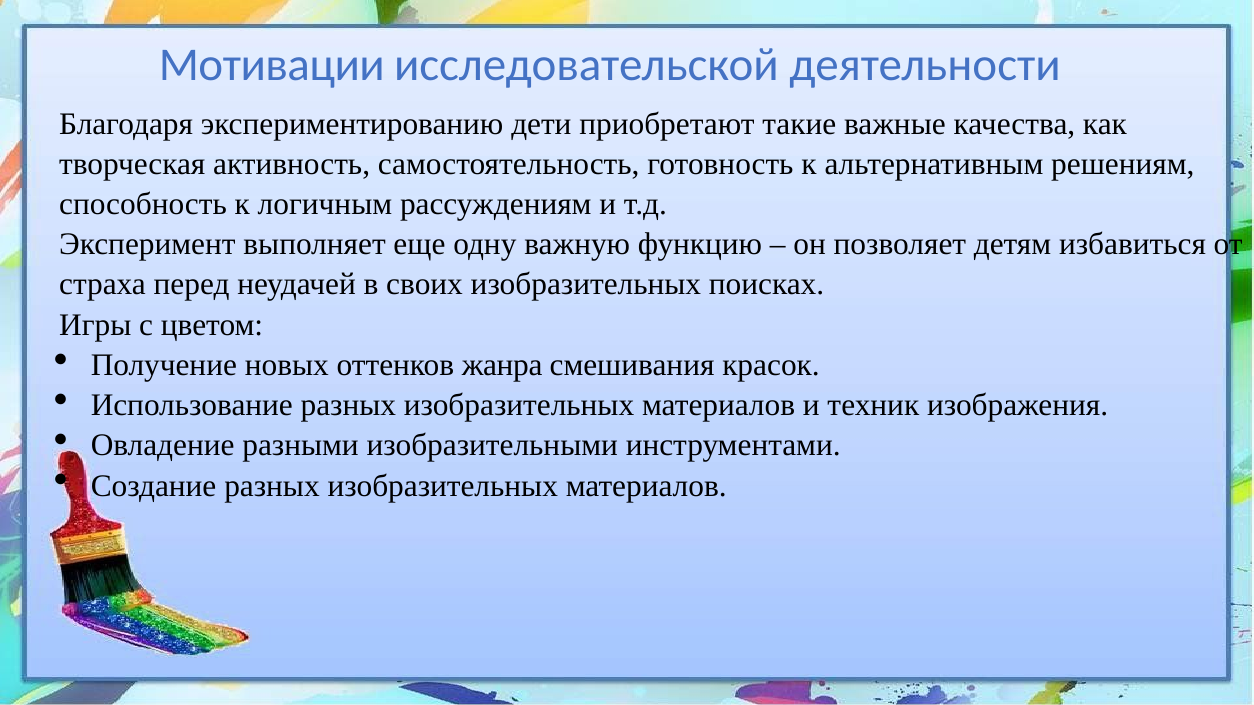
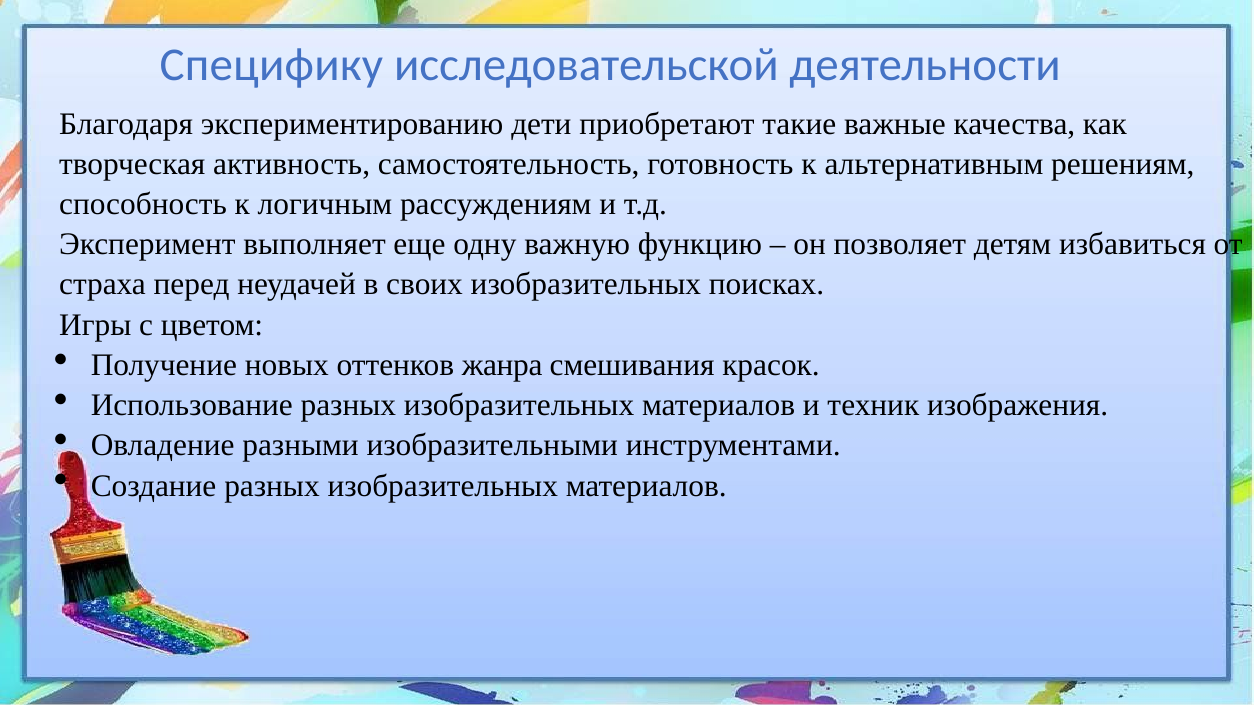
Мотивации: Мотивации -> Специфику (271, 65)
